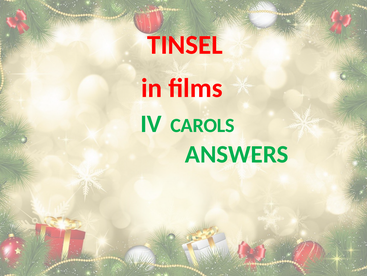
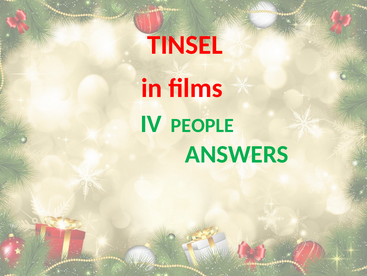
CAROLS: CAROLS -> PEOPLE (202, 125)
